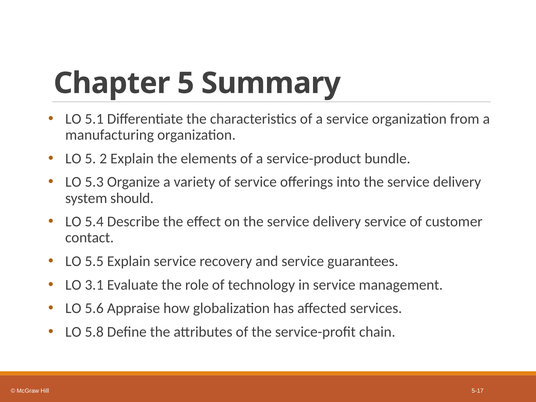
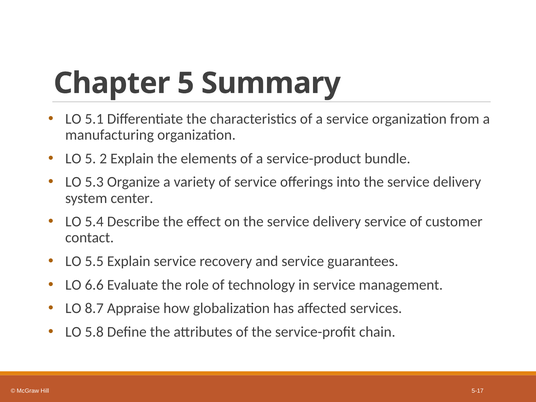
should: should -> center (132, 198)
3.1: 3.1 -> 6.6 (94, 285)
5.6: 5.6 -> 8.7 (94, 308)
